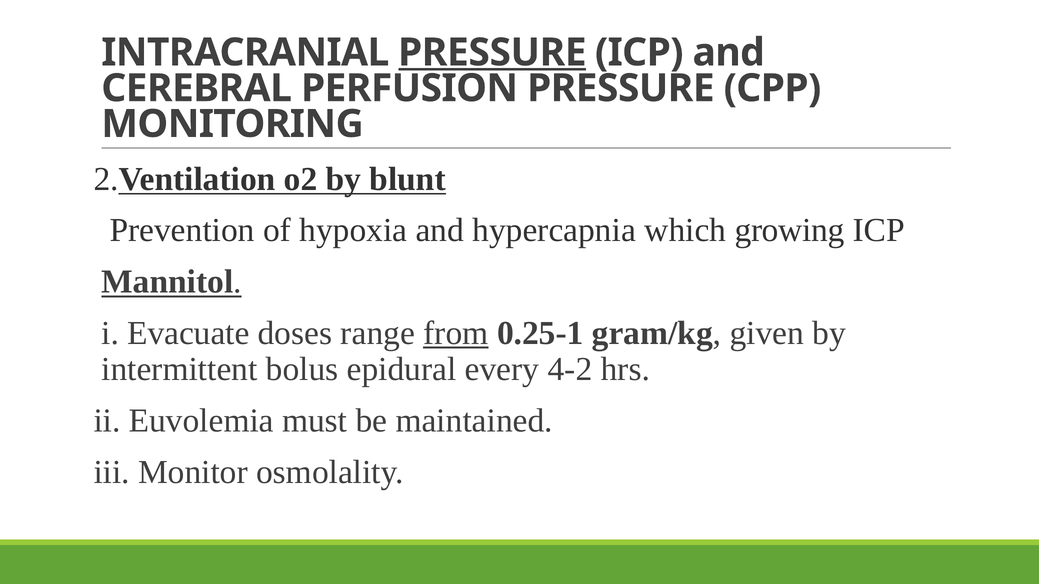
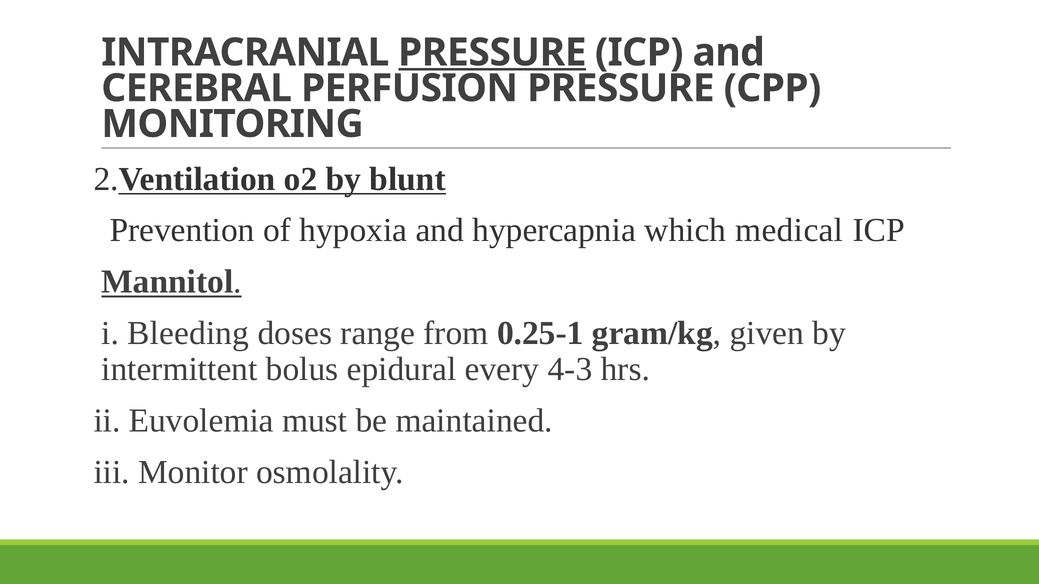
growing: growing -> medical (789, 231)
Evacuate: Evacuate -> Bleeding (188, 333)
from underline: present -> none (456, 333)
4-2: 4-2 -> 4-3 (570, 370)
